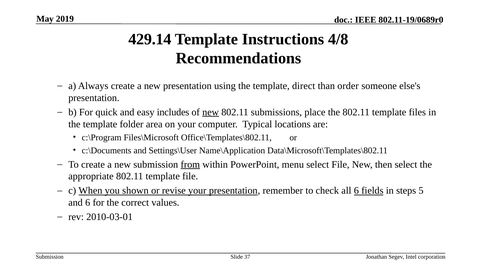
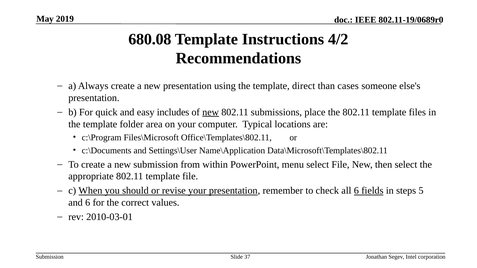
429.14: 429.14 -> 680.08 (150, 39)
4/8: 4/8 -> 4/2 (338, 39)
order: order -> cases (348, 86)
from underline: present -> none (190, 165)
shown: shown -> should (135, 191)
